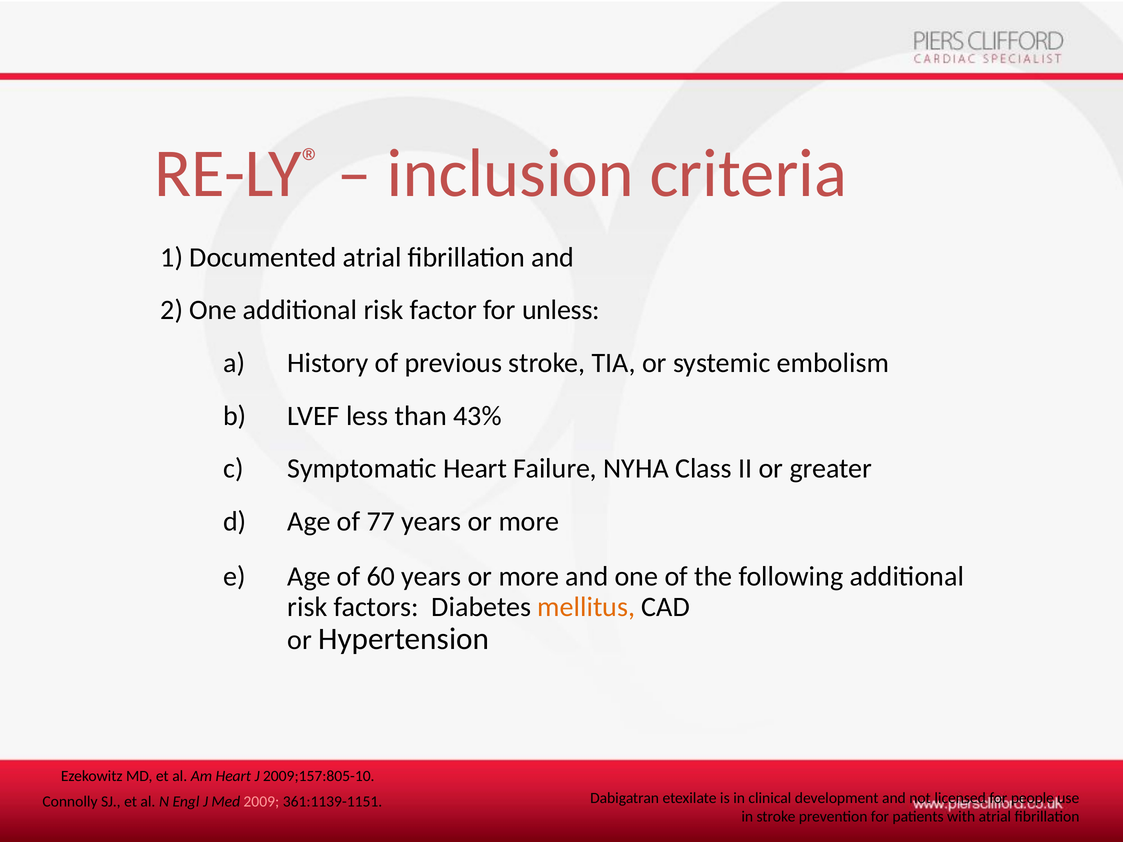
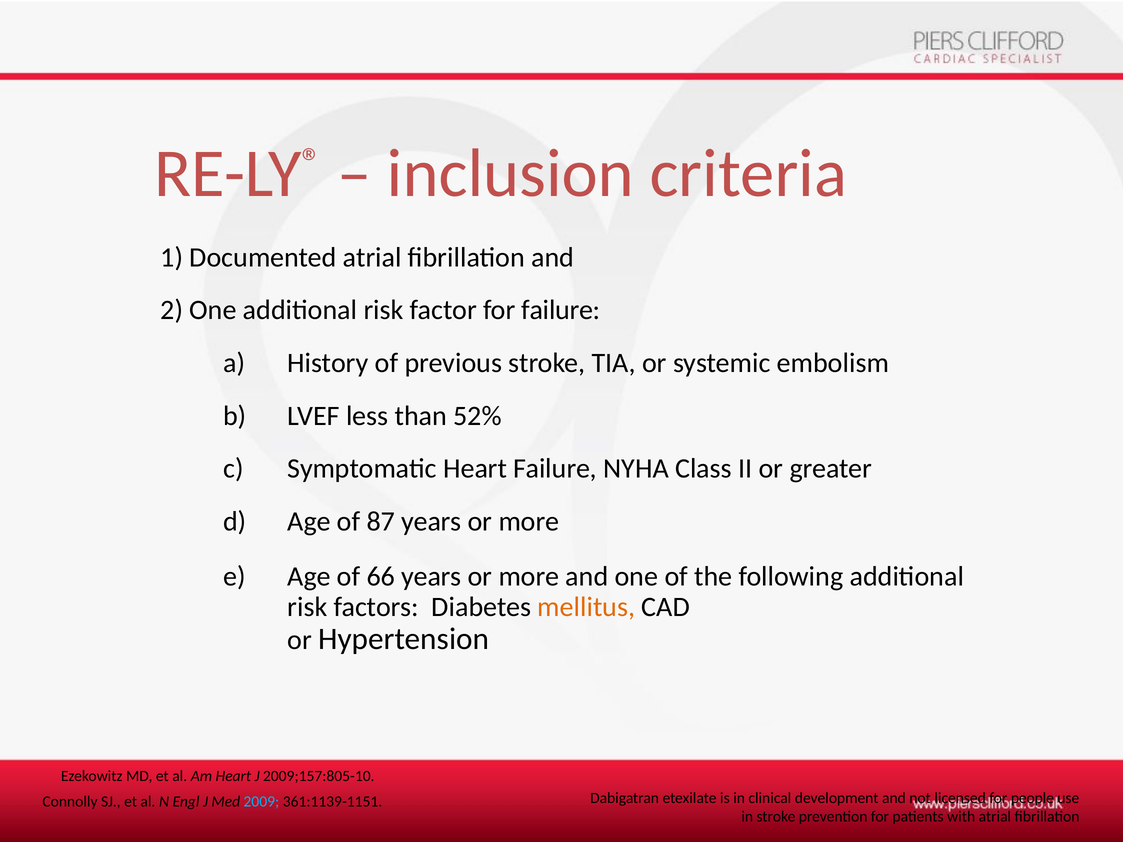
for unless: unless -> failure (561, 310)
43%: 43% -> 52% (477, 416)
77: 77 -> 87 (381, 521)
60: 60 -> 66 (381, 577)
2009 colour: pink -> light blue (261, 802)
